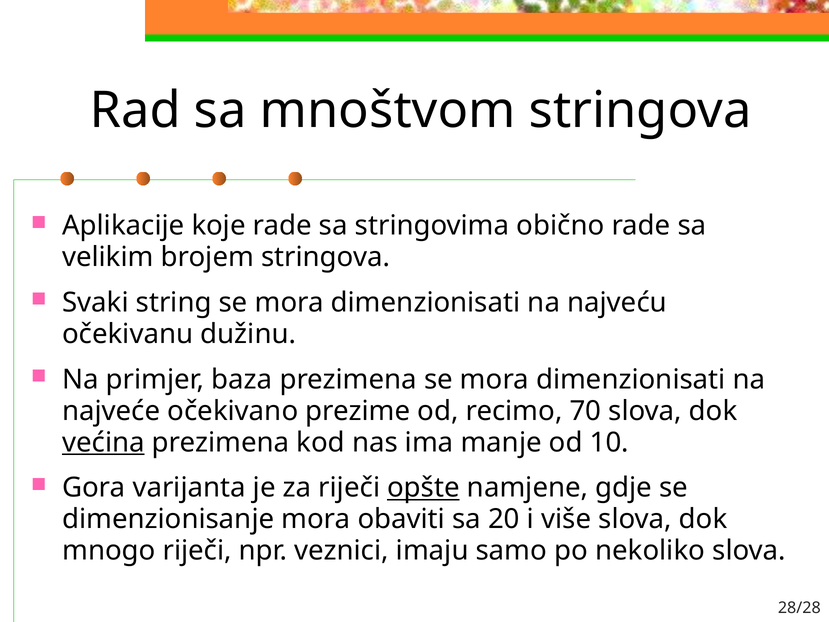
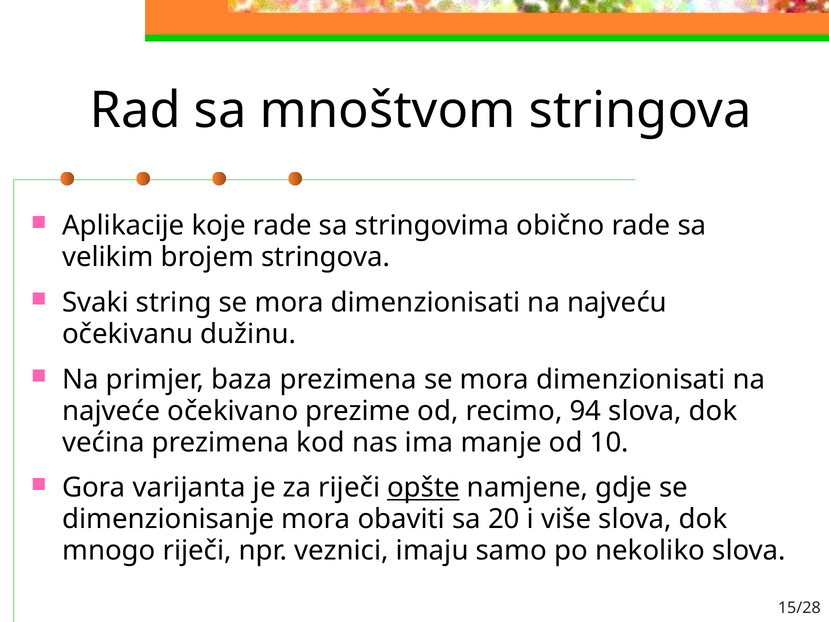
70: 70 -> 94 (585, 411)
većina underline: present -> none (103, 442)
28/28: 28/28 -> 15/28 (799, 608)
